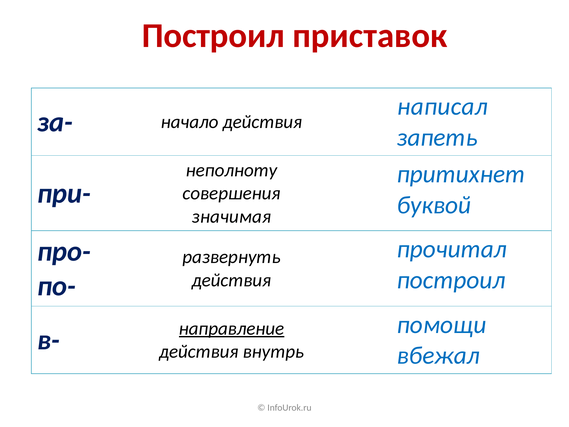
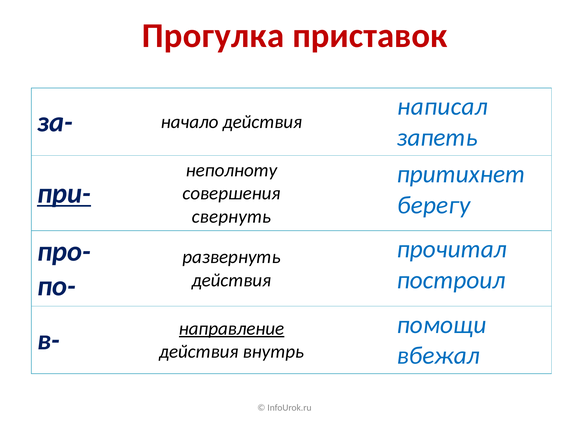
Построил: Построил -> Прогулка (213, 36)
при- underline: none -> present (64, 193)
буквой: буквой -> берегу (434, 205)
значимая: значимая -> свернуть (231, 216)
